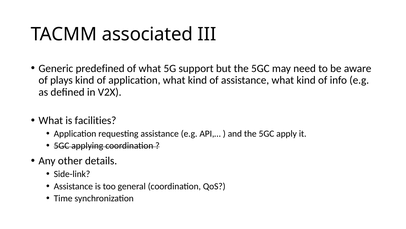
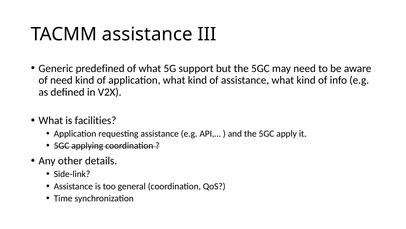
TACMM associated: associated -> assistance (147, 34)
of plays: plays -> need (61, 80)
